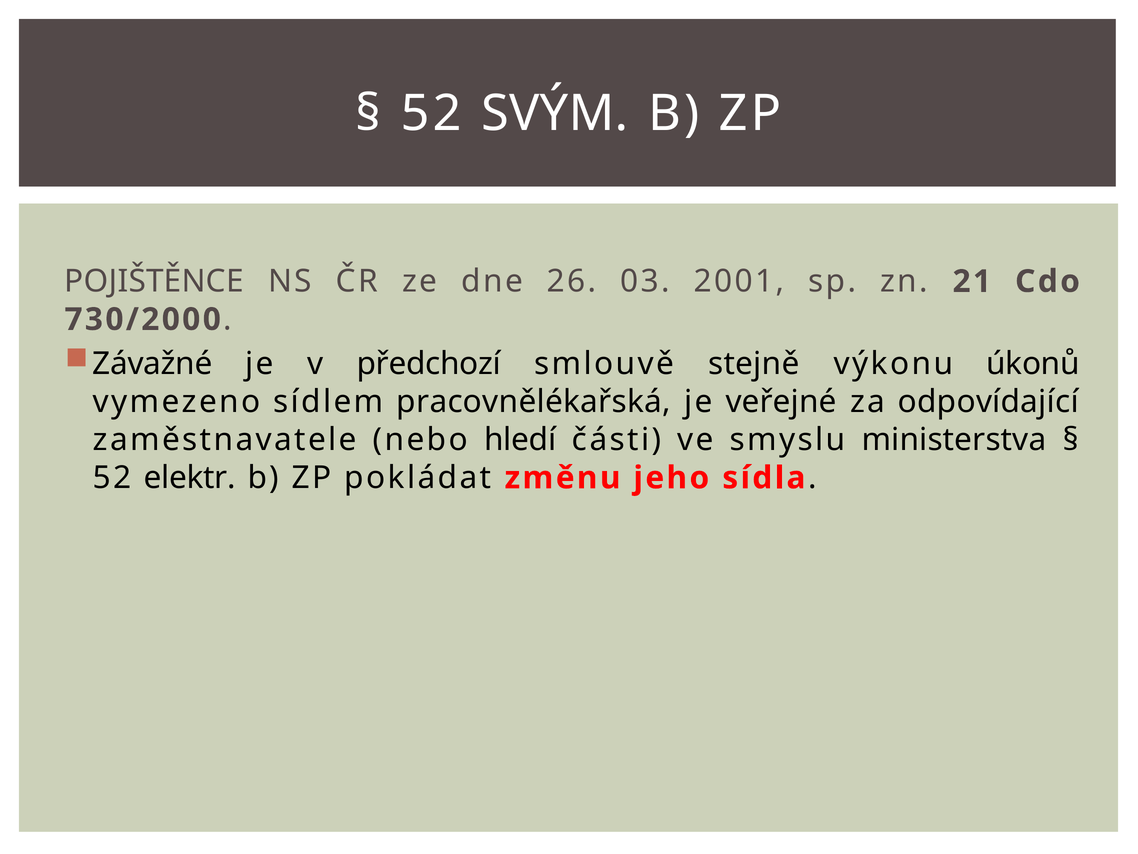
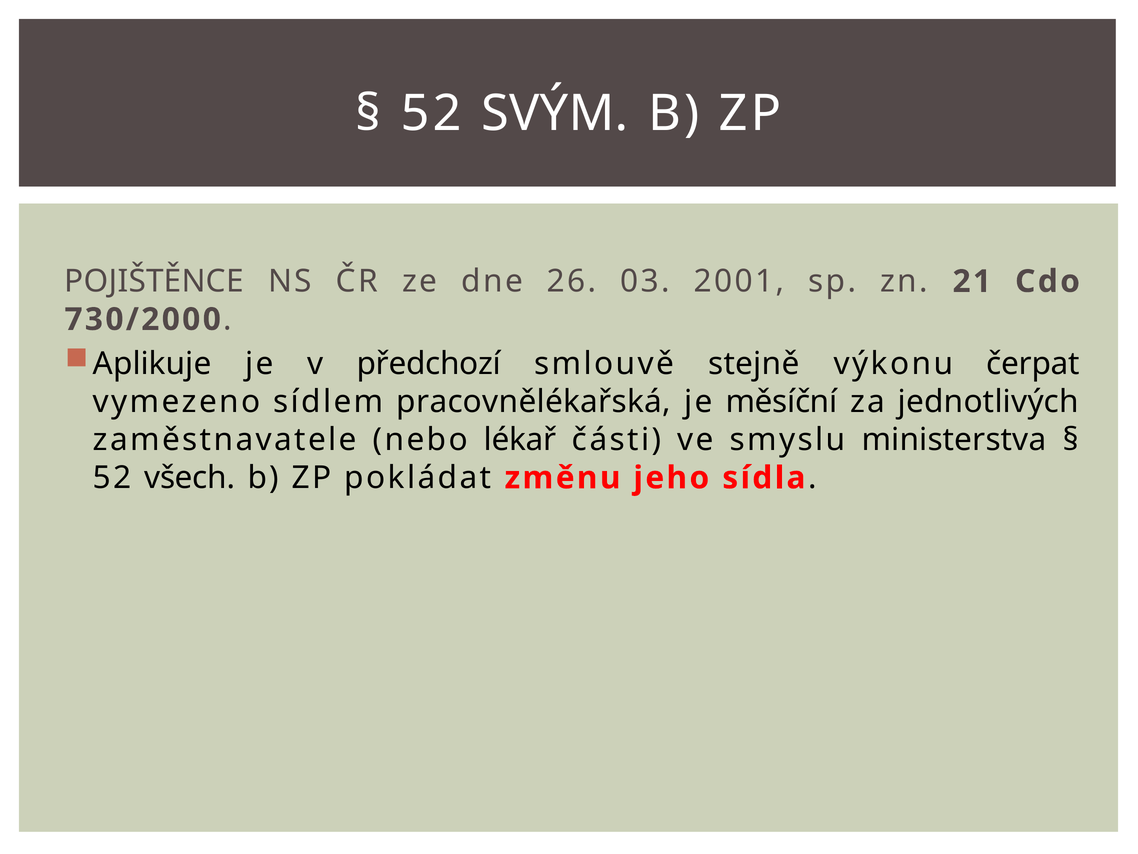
Závažné: Závažné -> Aplikuje (152, 364)
úkonů: úkonů -> čerpat (1033, 364)
veřejné: veřejné -> měsíční (781, 402)
odpovídající: odpovídající -> jednotlivých (988, 402)
hledí: hledí -> lékař (520, 440)
elektr: elektr -> všech (190, 478)
